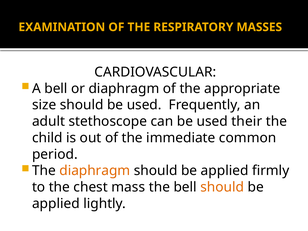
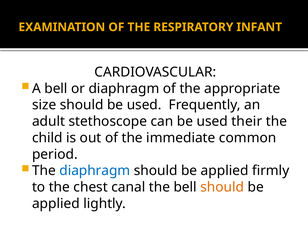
MASSES: MASSES -> INFANT (259, 27)
diaphragm colour: orange -> blue (95, 171)
mass: mass -> canal (128, 187)
